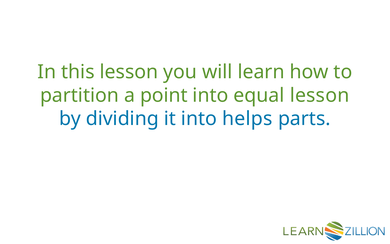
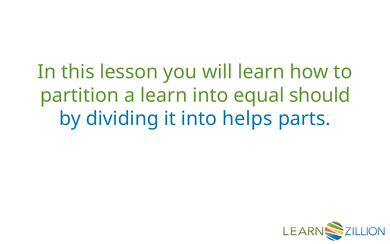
a point: point -> learn (164, 95)
equal lesson: lesson -> should (320, 95)
